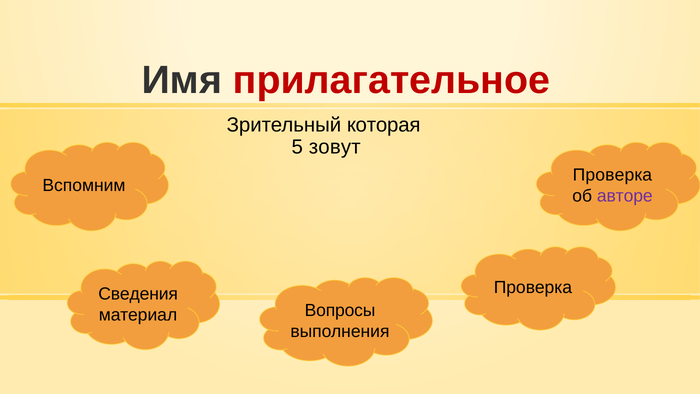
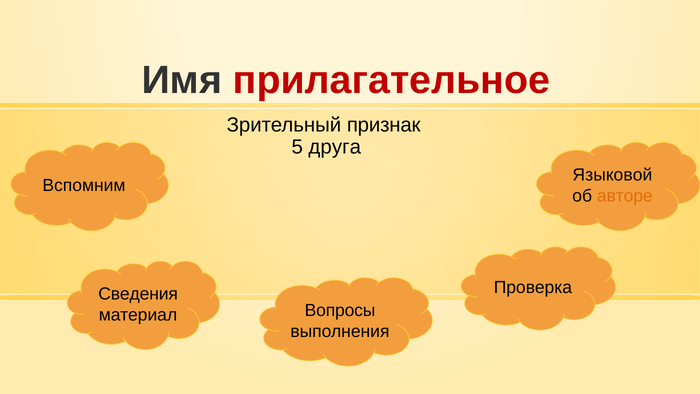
которая: которая -> признак (384, 125)
зовут: зовут -> друга (335, 147)
Проверка: Проверка -> Языковой (612, 175)
авторе colour: purple -> orange (625, 196)
